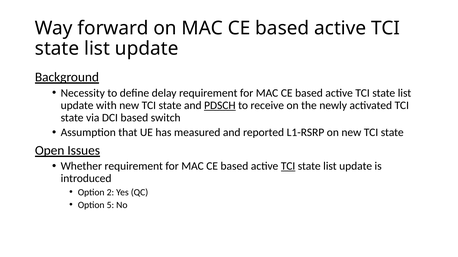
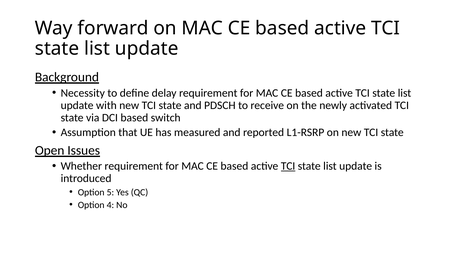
PDSCH underline: present -> none (220, 106)
2: 2 -> 5 (110, 193)
5: 5 -> 4 (110, 205)
